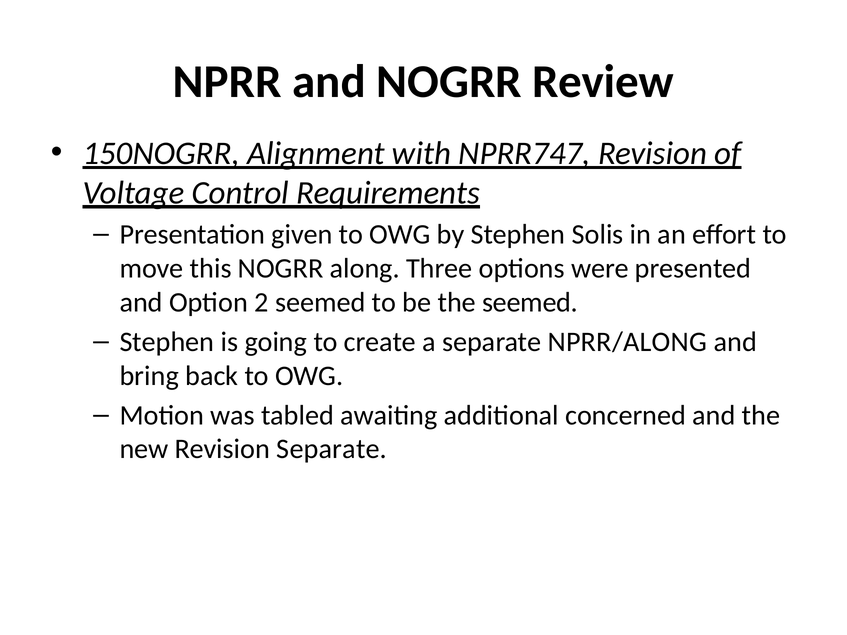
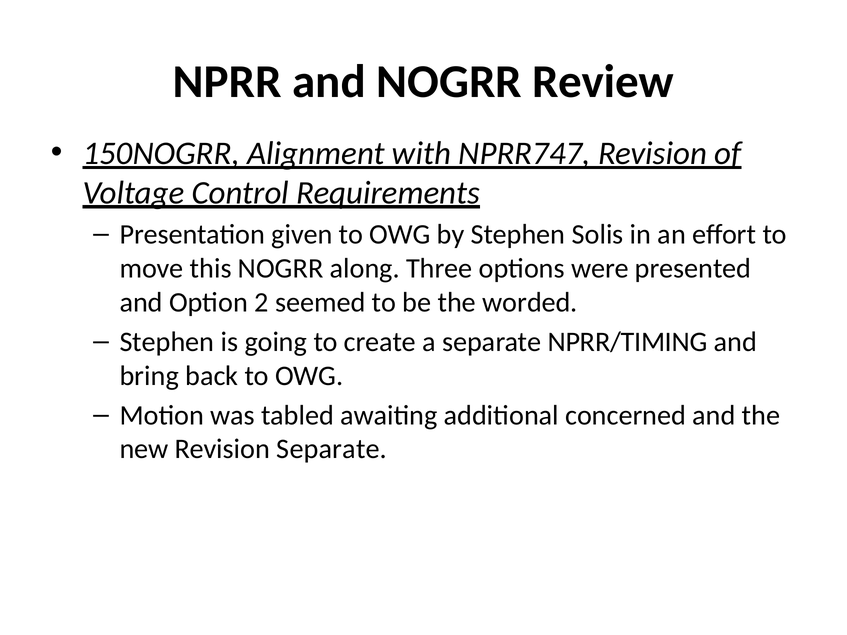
the seemed: seemed -> worded (530, 303)
NPRR/ALONG: NPRR/ALONG -> NPRR/TIMING (628, 342)
